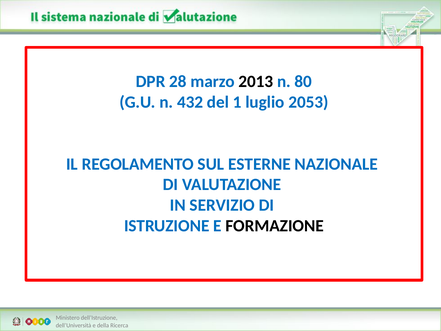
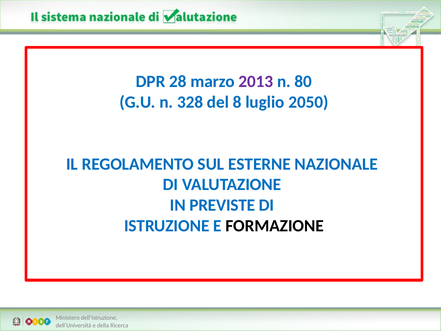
2013 colour: black -> purple (256, 82)
432: 432 -> 328 (190, 102)
1: 1 -> 8 (237, 102)
2053: 2053 -> 2050 (308, 102)
SERVIZIO: SERVIZIO -> PREVISTE (222, 205)
